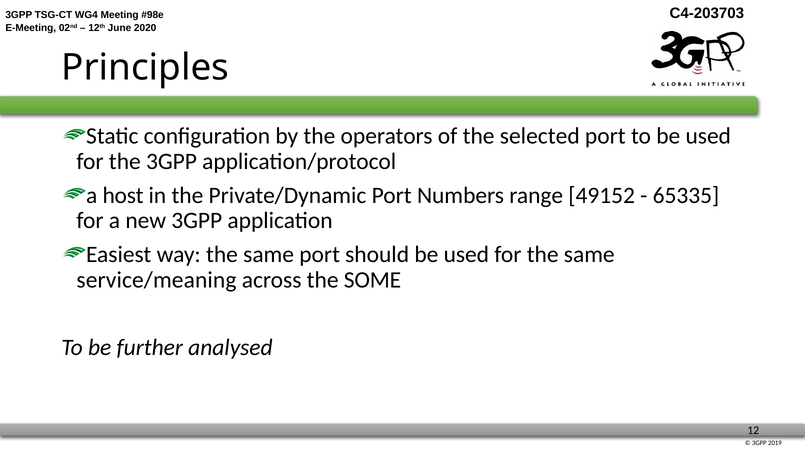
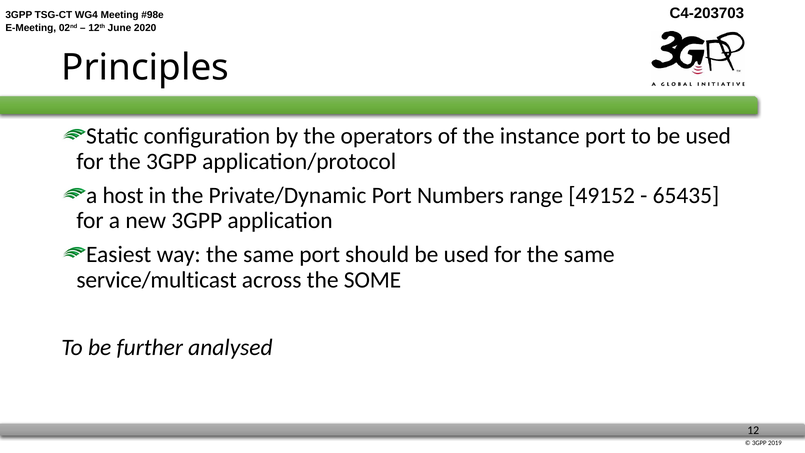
selected: selected -> instance (540, 136)
65335: 65335 -> 65435 (686, 195)
service/meaning: service/meaning -> service/multicast (157, 280)
